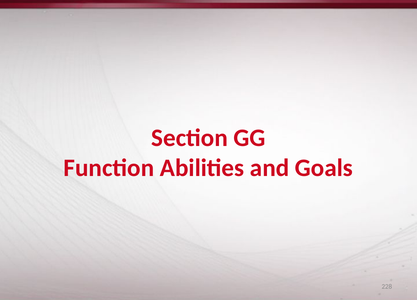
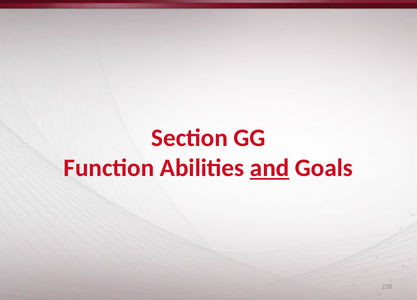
and underline: none -> present (270, 168)
